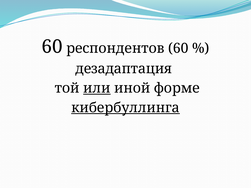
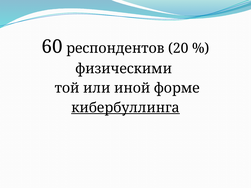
респондентов 60: 60 -> 20 (178, 48)
дезадаптация: дезадаптация -> физическими (124, 69)
или underline: present -> none (97, 88)
